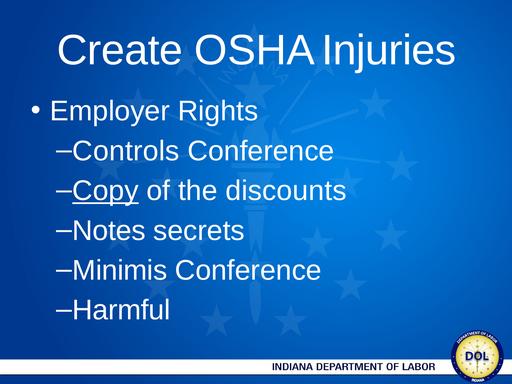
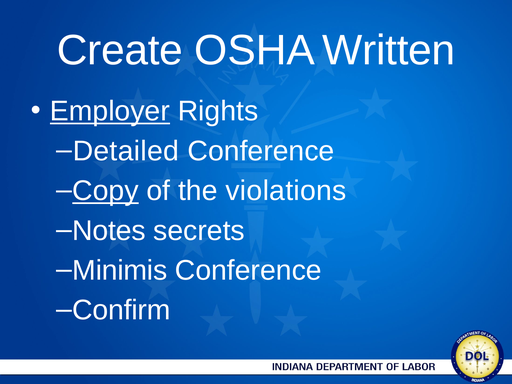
Injuries: Injuries -> Written (389, 50)
Employer underline: none -> present (110, 111)
Controls: Controls -> Detailed (126, 151)
discounts: discounts -> violations (286, 191)
Harmful: Harmful -> Confirm (121, 310)
